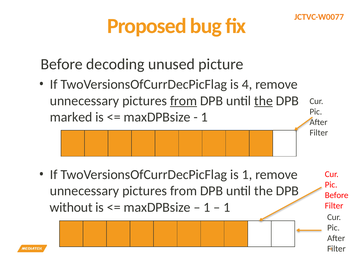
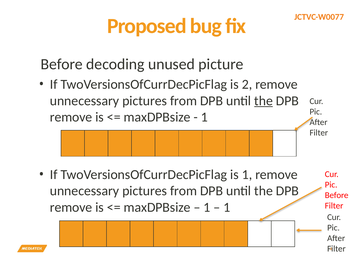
4: 4 -> 2 (247, 85)
from underline: present -> none (184, 101)
marked: marked -> remove (71, 118)
without: without -> remove (71, 208)
